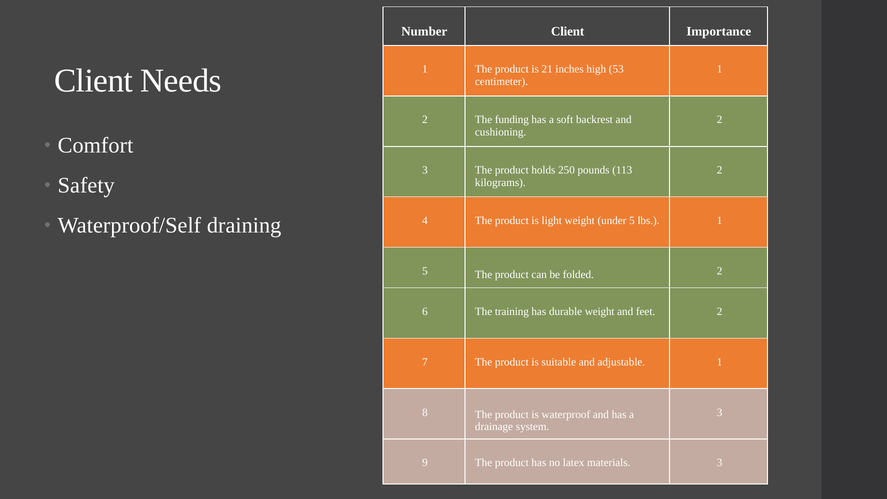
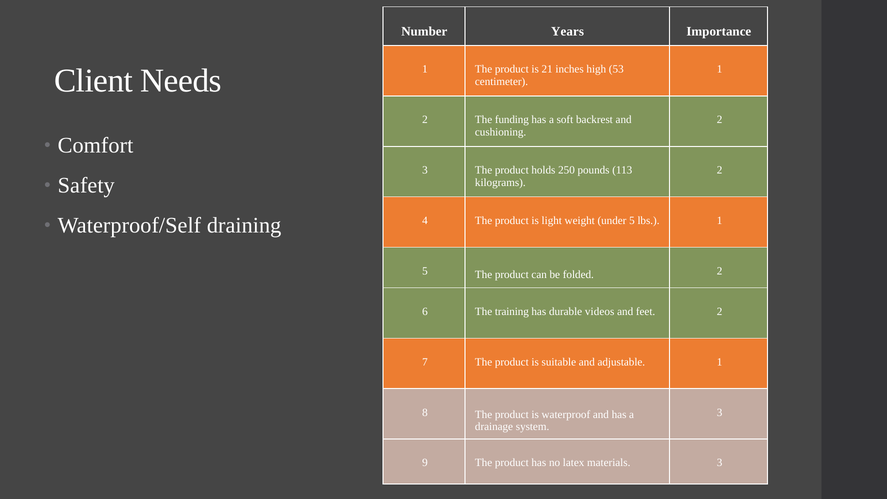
Number Client: Client -> Years (568, 31)
durable weight: weight -> videos (600, 311)
